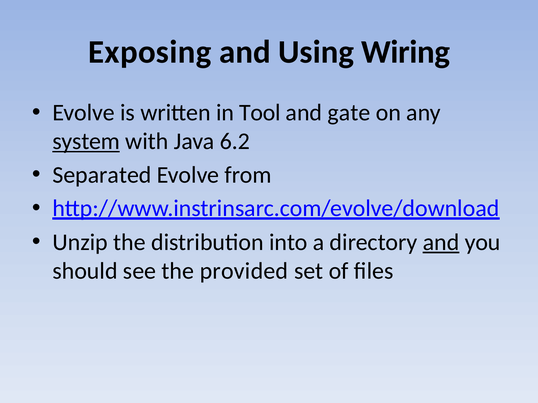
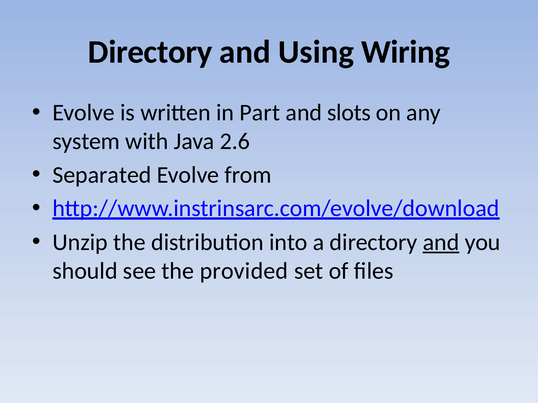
Exposing: Exposing -> Directory (150, 52)
Tool: Tool -> Part (260, 113)
gate: gate -> slots (349, 113)
system underline: present -> none (86, 142)
6.2: 6.2 -> 2.6 (235, 142)
